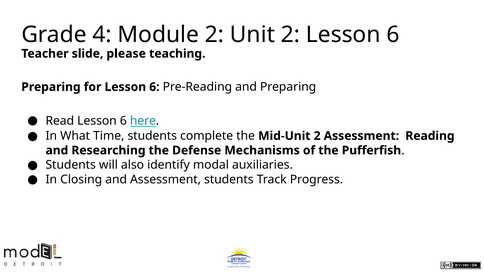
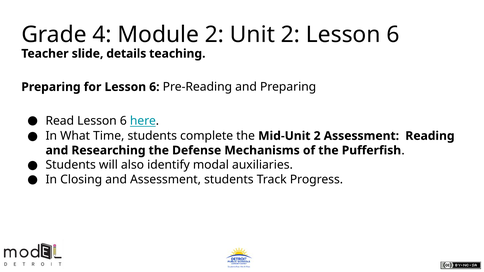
please: please -> details (126, 54)
